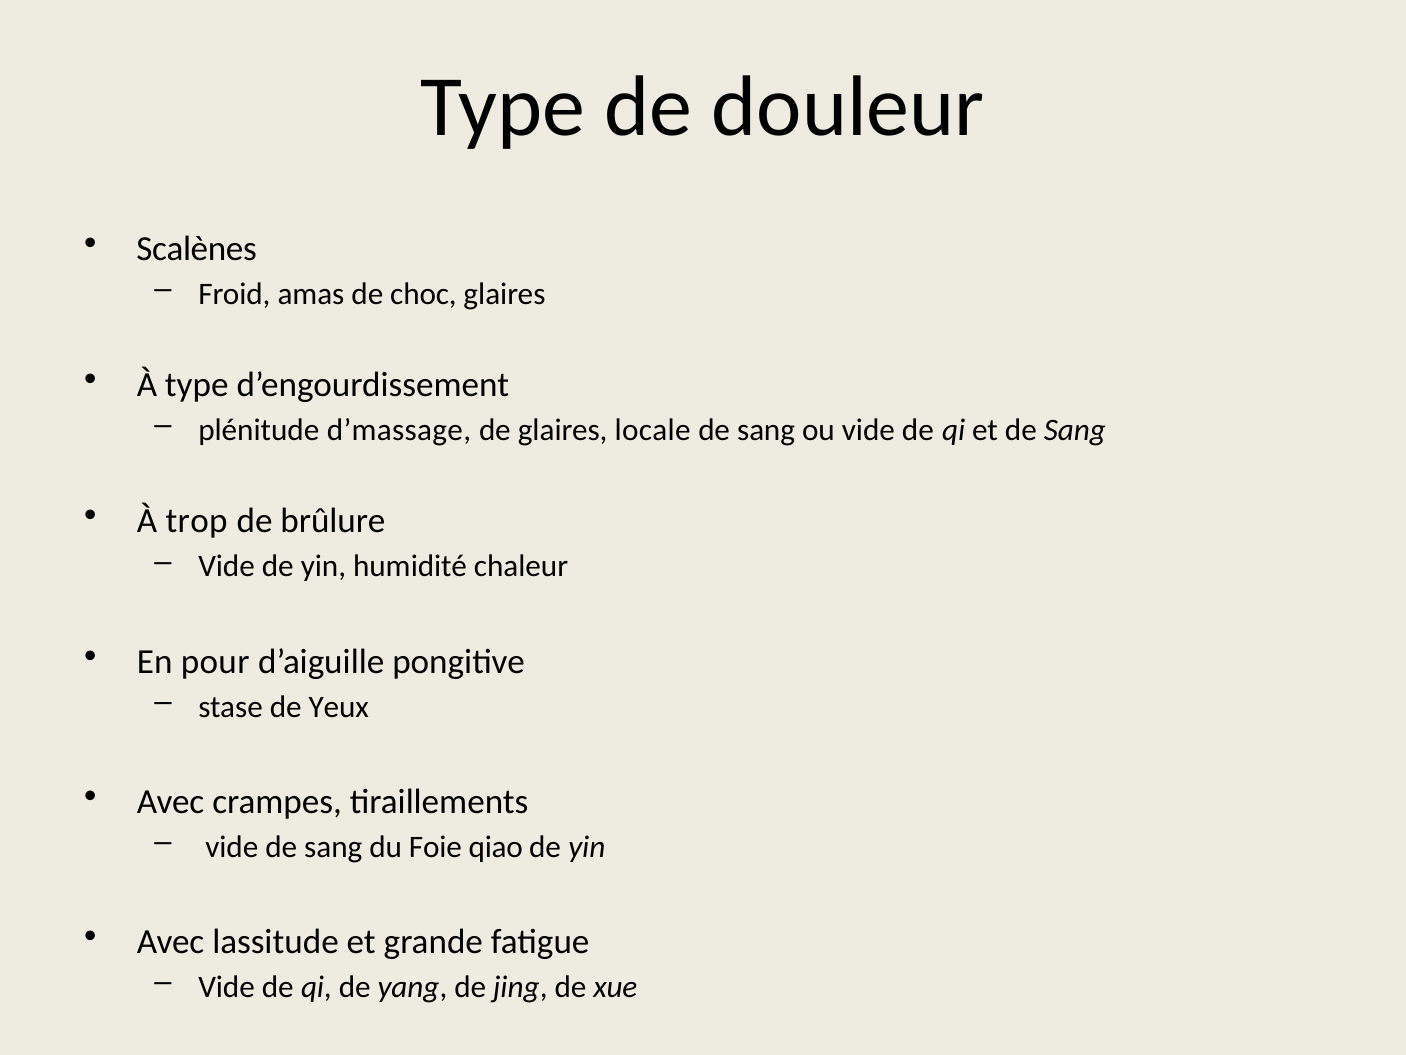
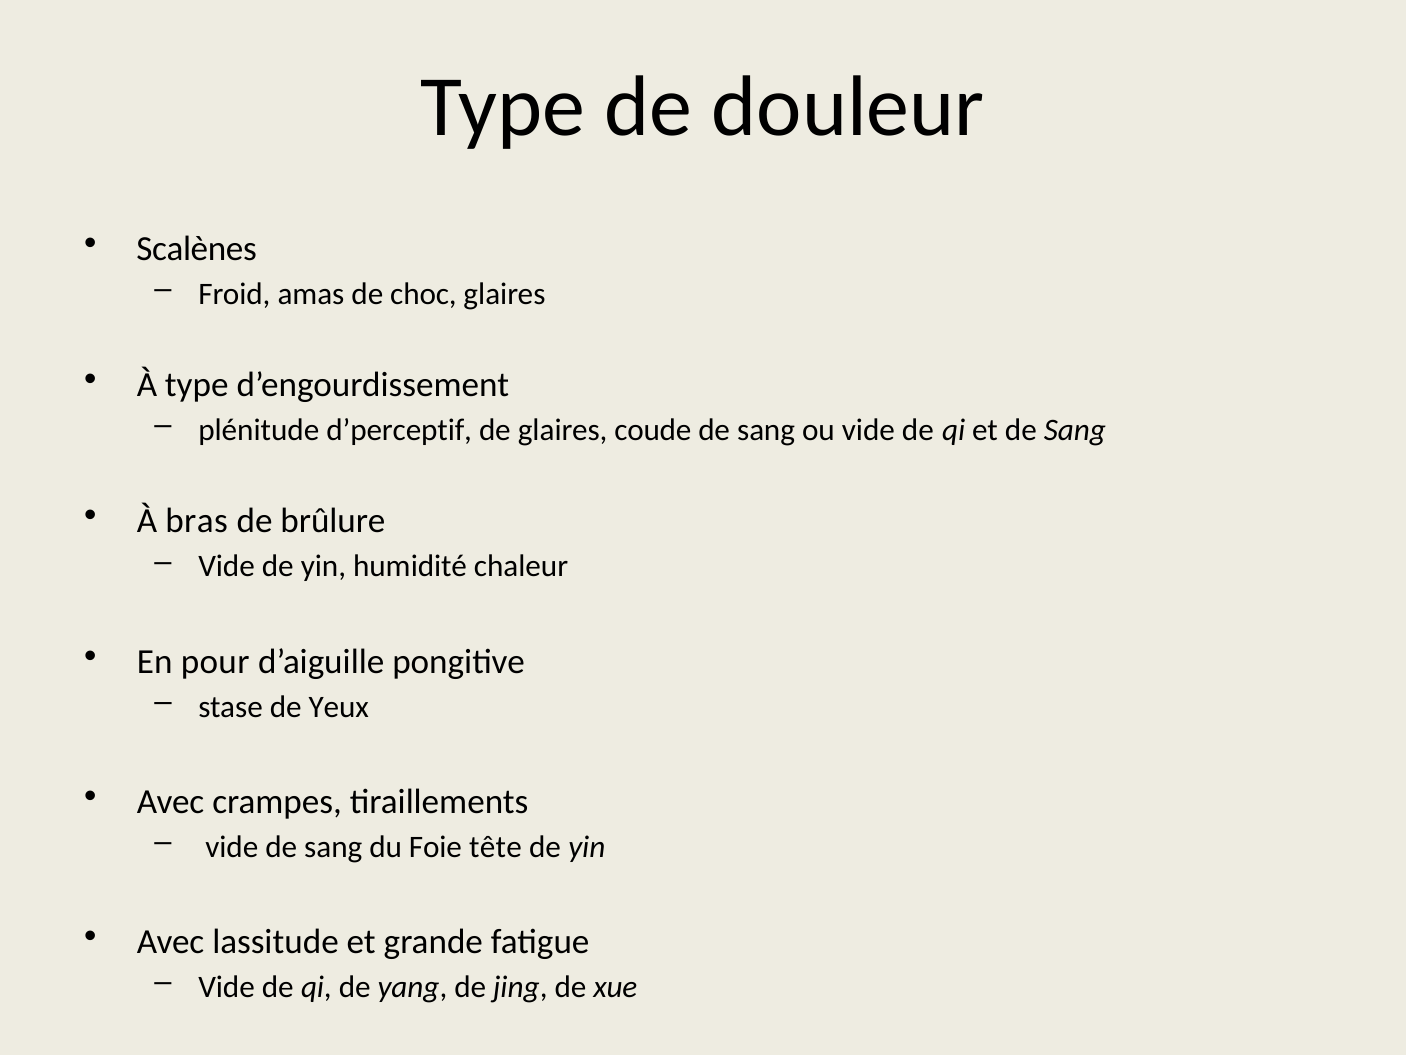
d’massage: d’massage -> d’perceptif (399, 430)
locale: locale -> coude (653, 430)
trop: trop -> bras (197, 521)
qiao: qiao -> tête (495, 847)
